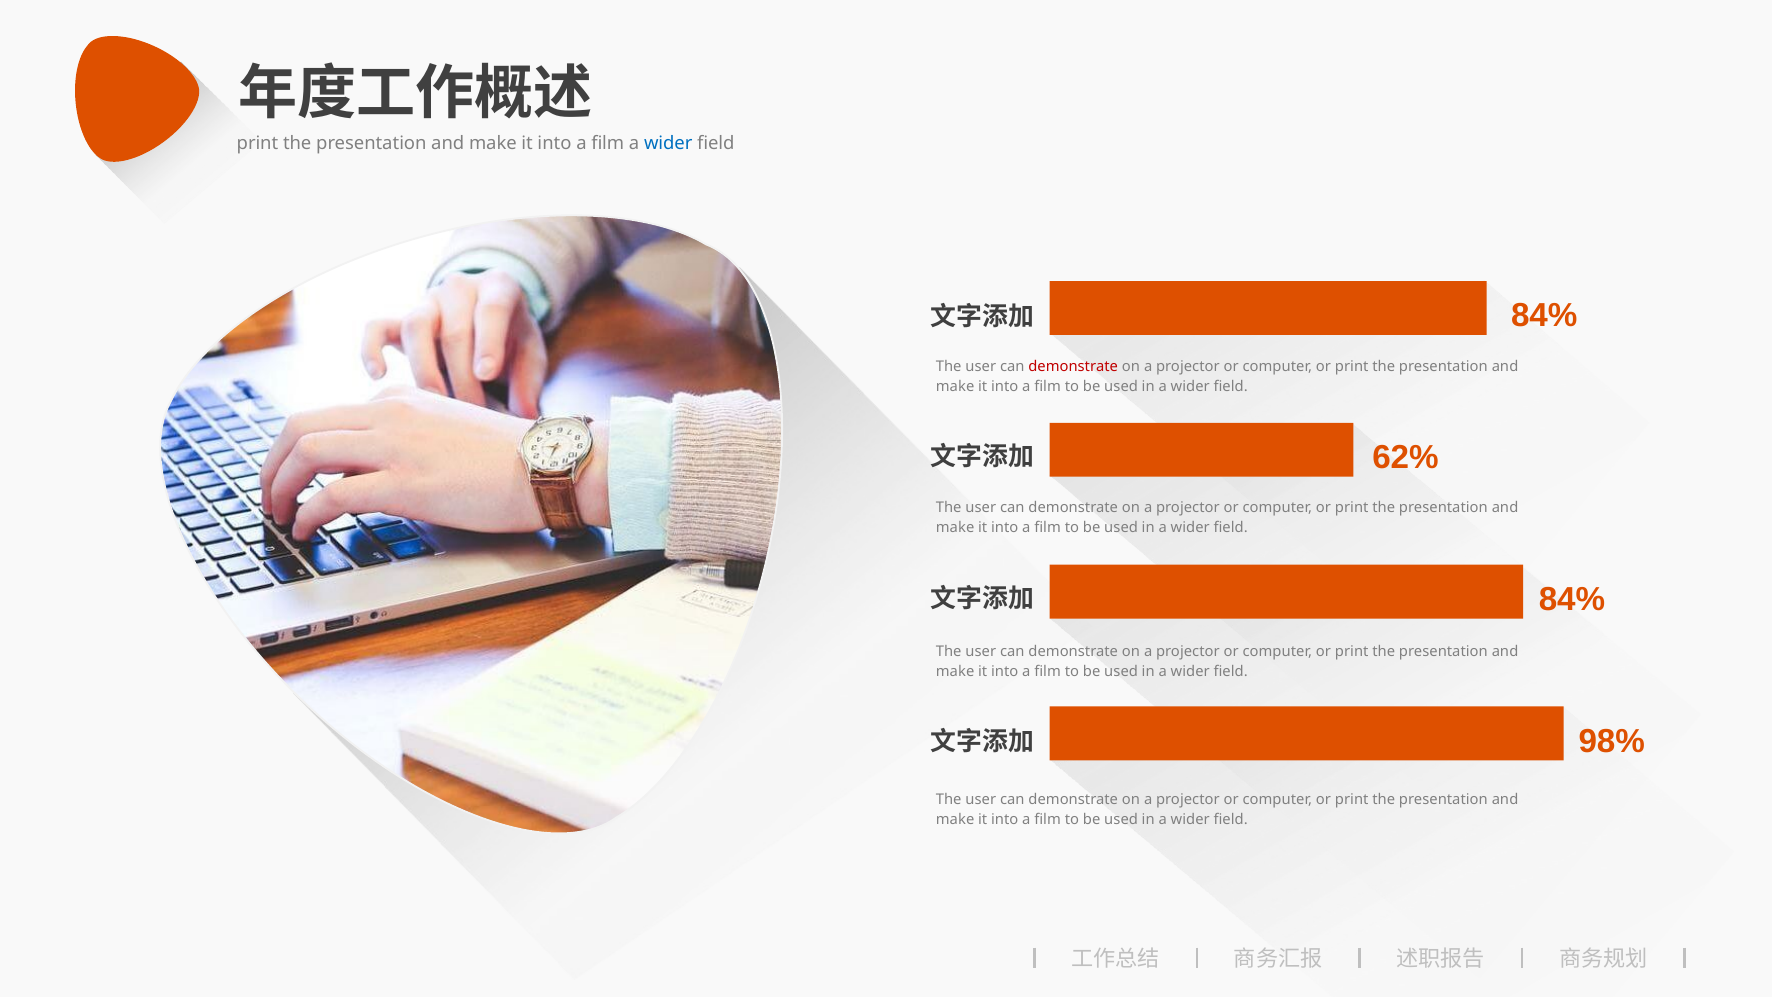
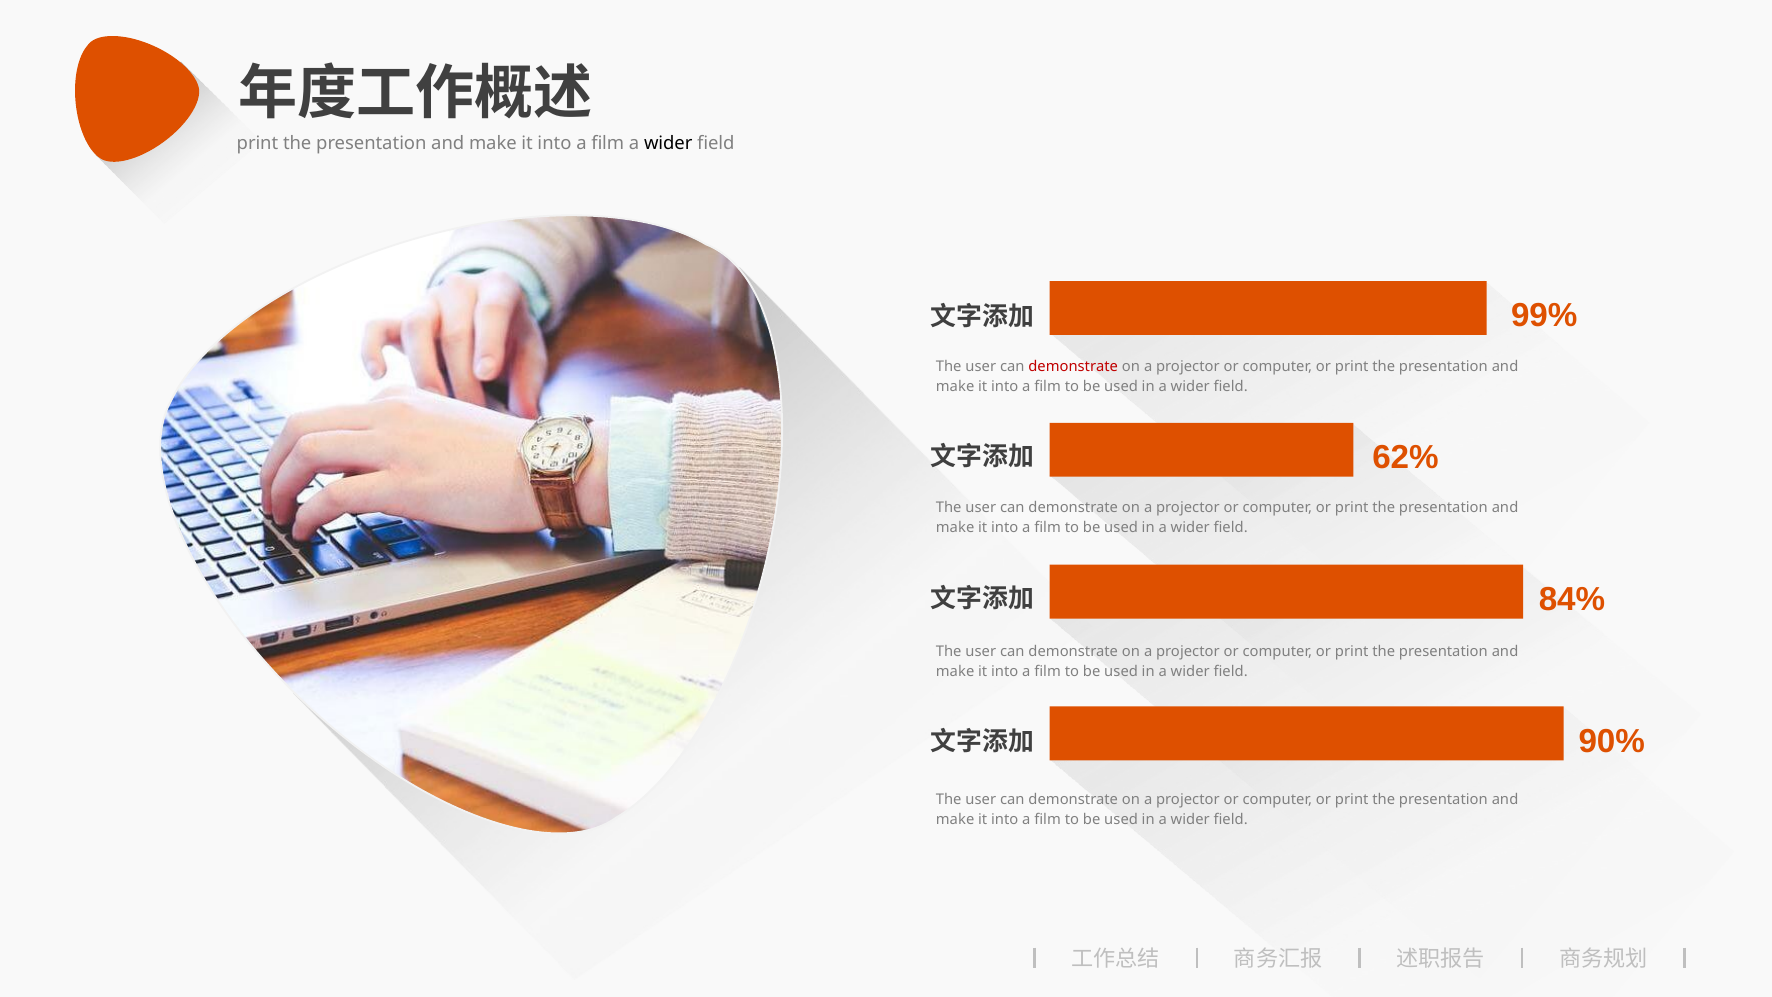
wider colour: blue -> black (668, 144)
84%: 84% -> 99% (1544, 316)
98%: 98% -> 90% (1612, 741)
